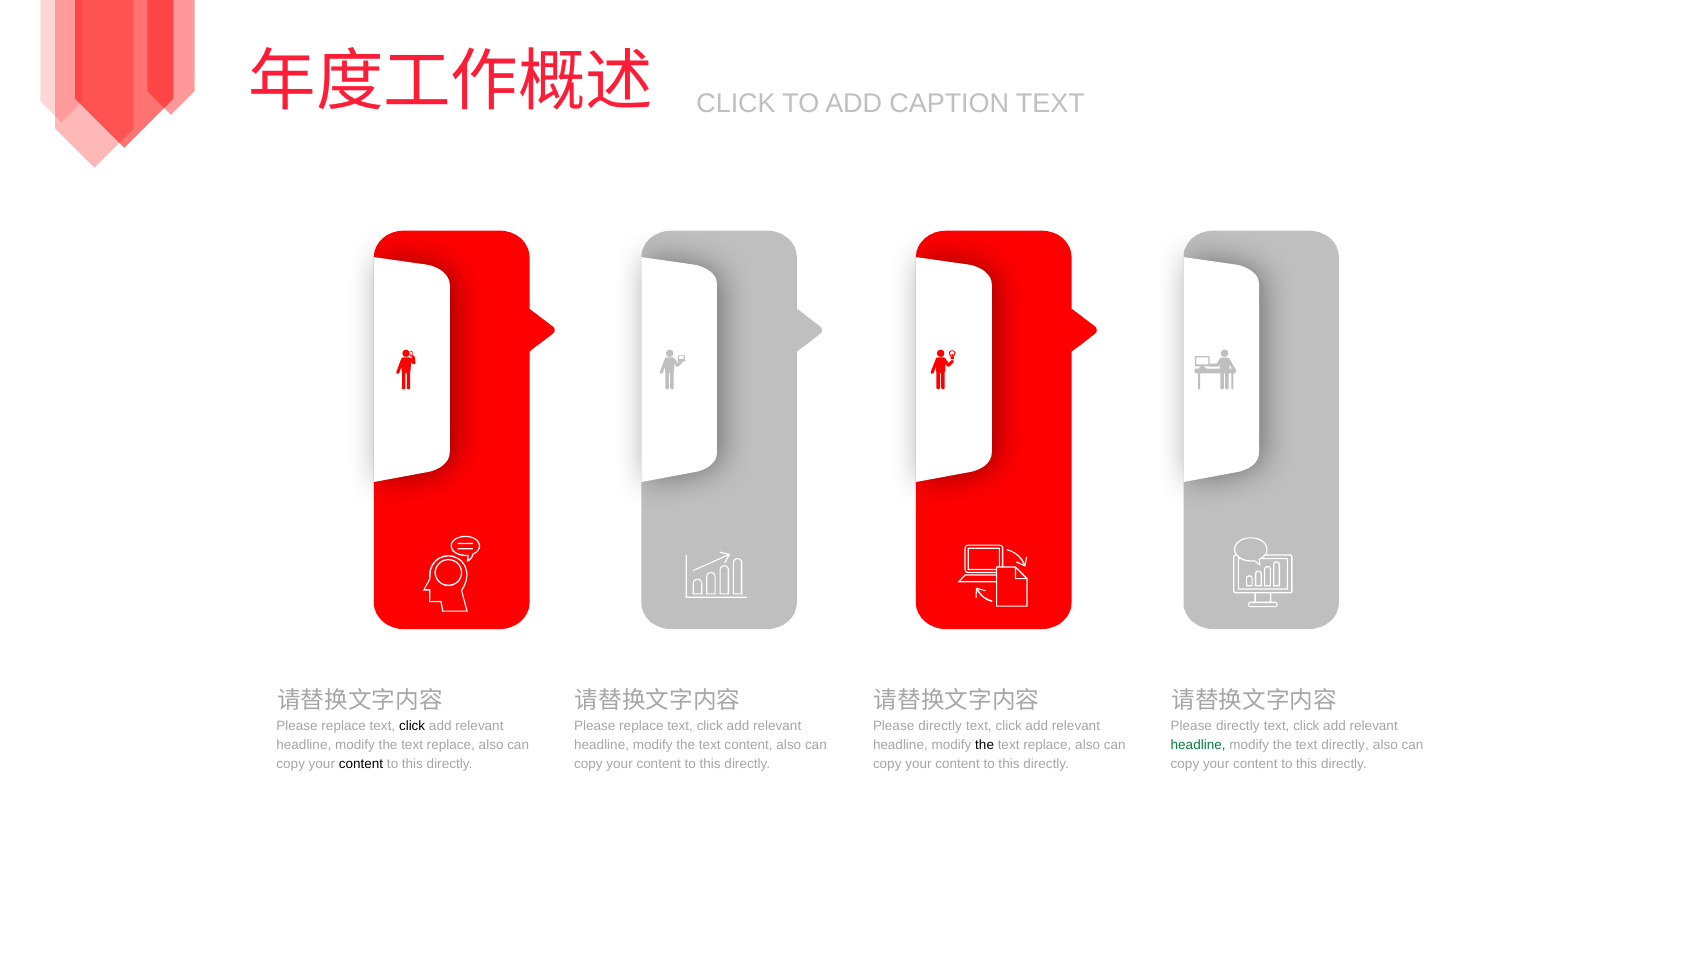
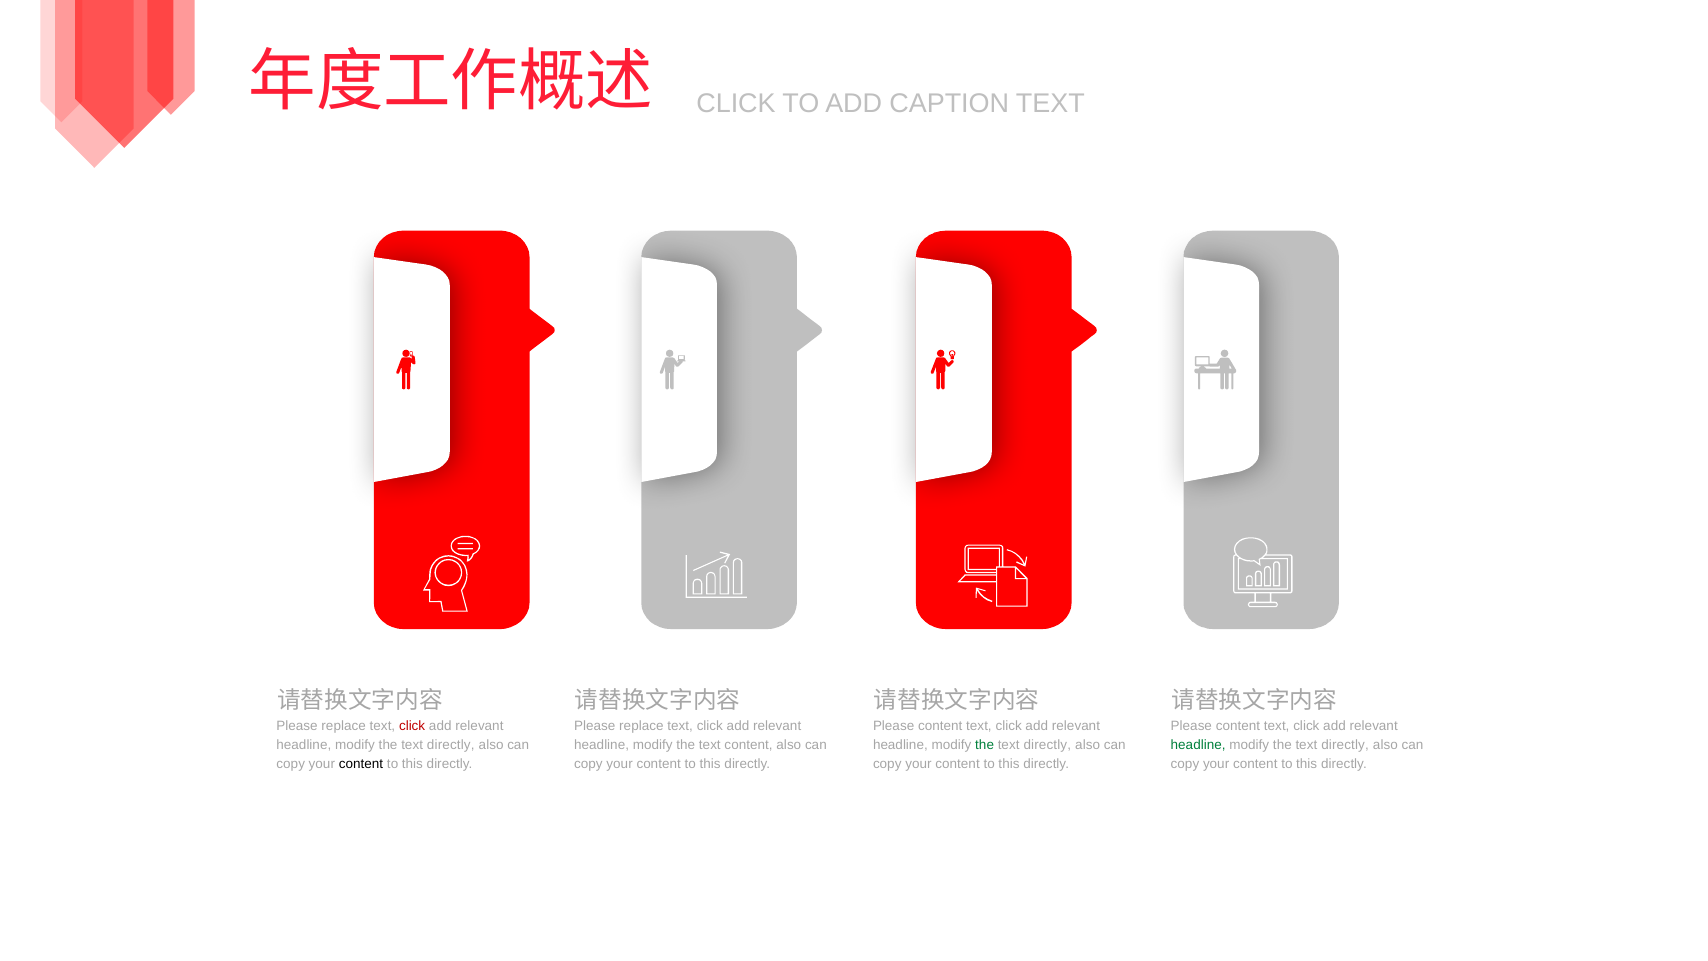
click colour: black -> red (412, 725)
directly: directly -> content (940, 725)
directly: directly -> content (1238, 725)
replace: replace -> directly (451, 745)
the colour: black -> green (985, 745)
replace: replace -> directly (1047, 745)
